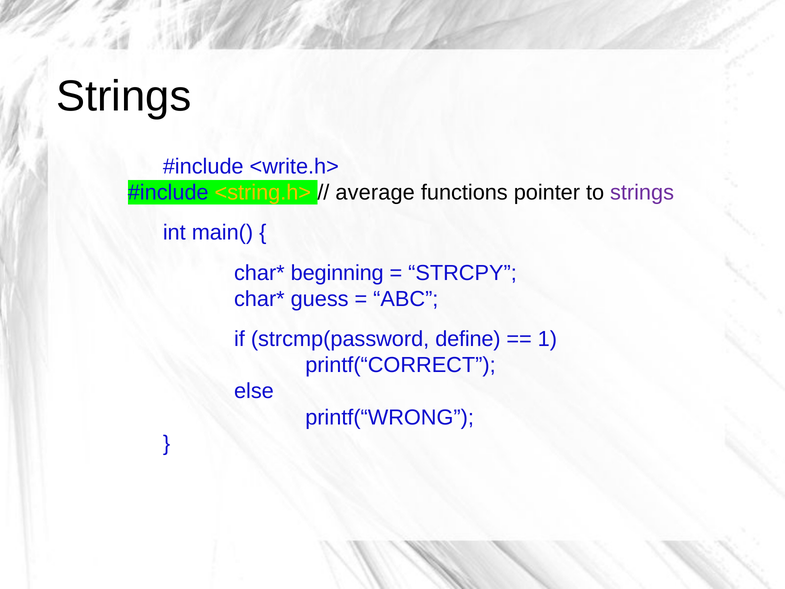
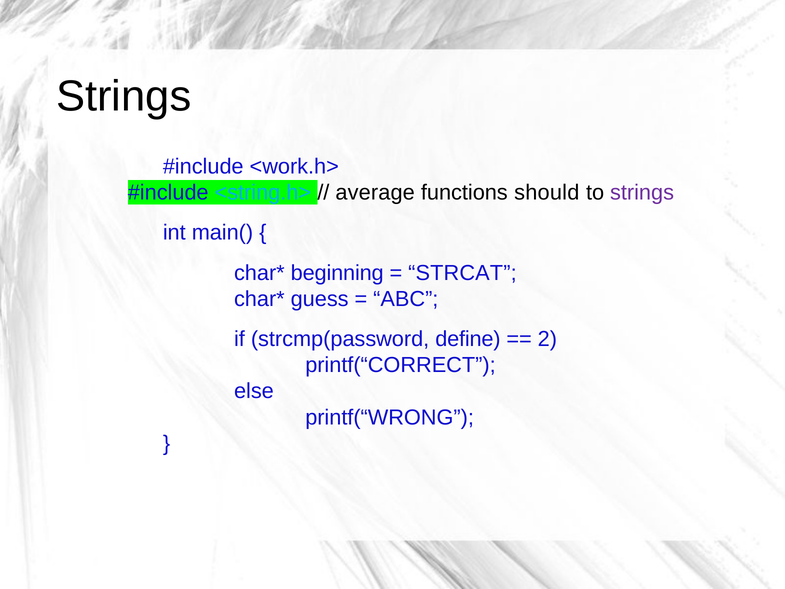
<write.h>: <write.h> -> <work.h> (294, 166)
<string.h> colour: yellow -> light blue (263, 192)
pointer: pointer -> should (547, 192)
STRCPY: STRCPY -> STRCAT (462, 273)
1: 1 -> 2 (547, 339)
